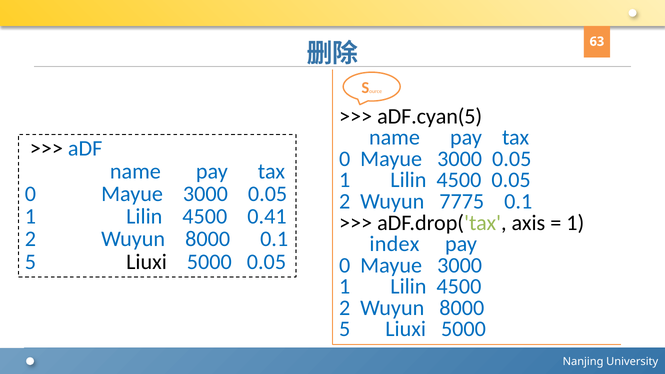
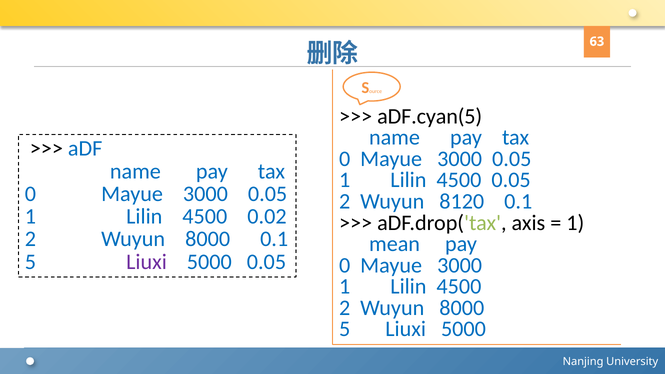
7775: 7775 -> 8120 (462, 202)
0.41: 0.41 -> 0.02 (267, 217)
index: index -> mean (395, 244)
Liuxi colour: black -> purple (147, 262)
